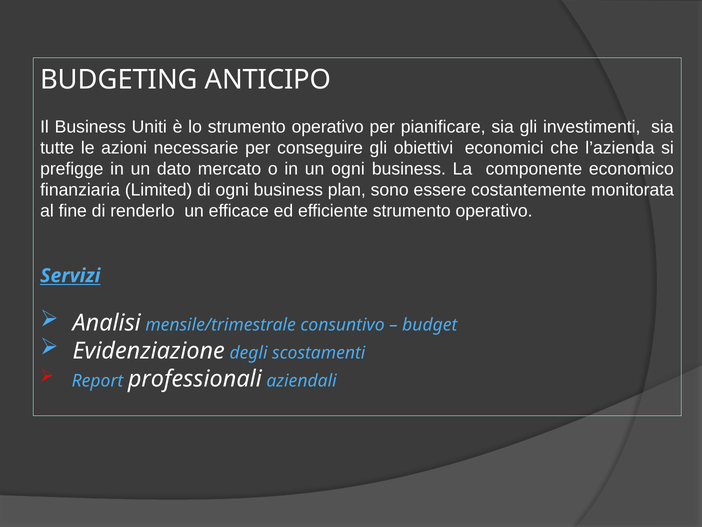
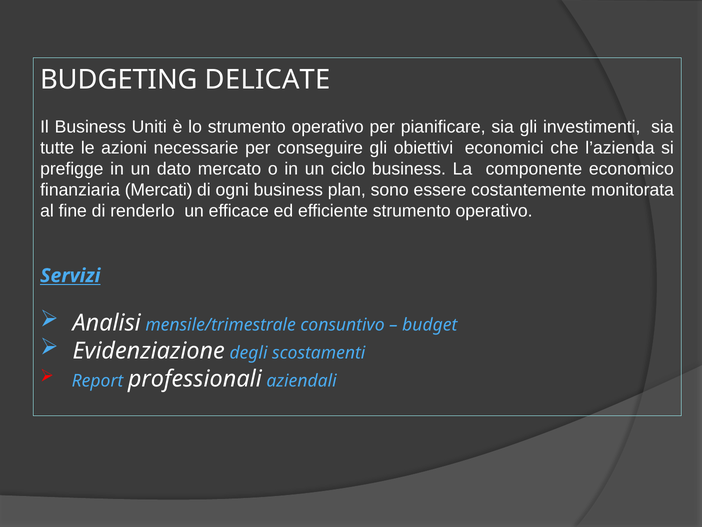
ANTICIPO: ANTICIPO -> DELICATE (268, 79)
un ogni: ogni -> ciclo (348, 169)
Limited: Limited -> Mercati (159, 190)
